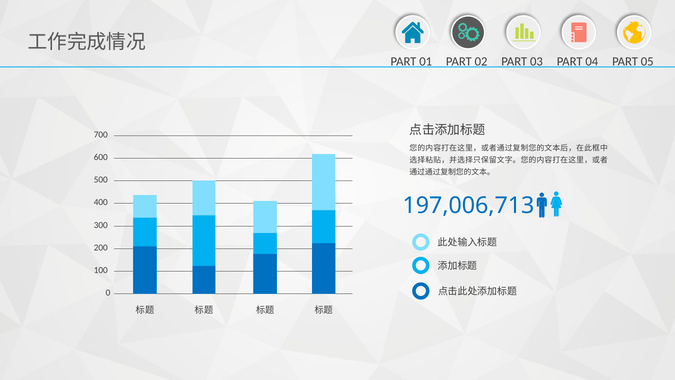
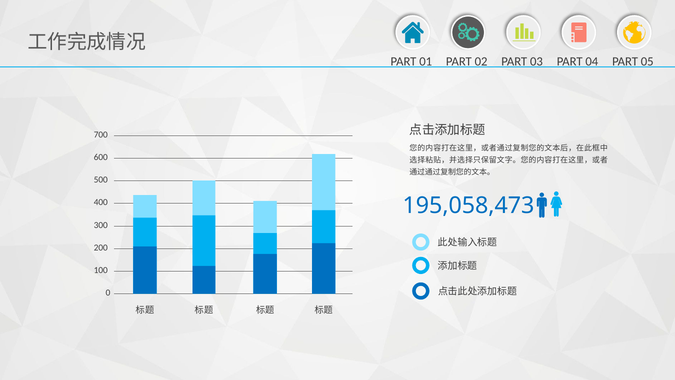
197,006,713: 197,006,713 -> 195,058,473 (468, 206)
